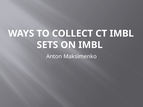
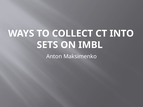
CT IMBL: IMBL -> INTO (122, 34)
